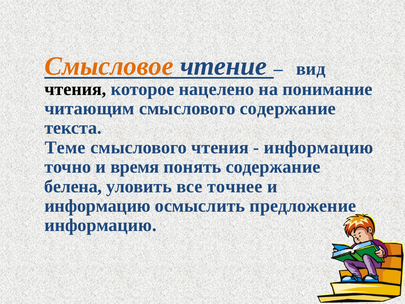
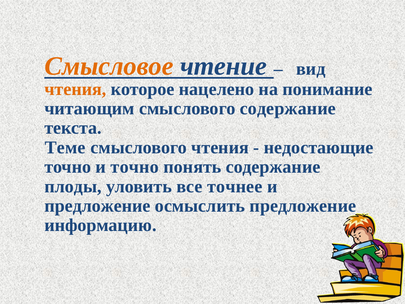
чтения colour: black -> orange (75, 89)
информацию: информацию -> недостающие (319, 147)
и время: время -> точно (135, 167)
белена: белена -> плоды (73, 186)
информацию: информацию -> предложение (97, 206)
